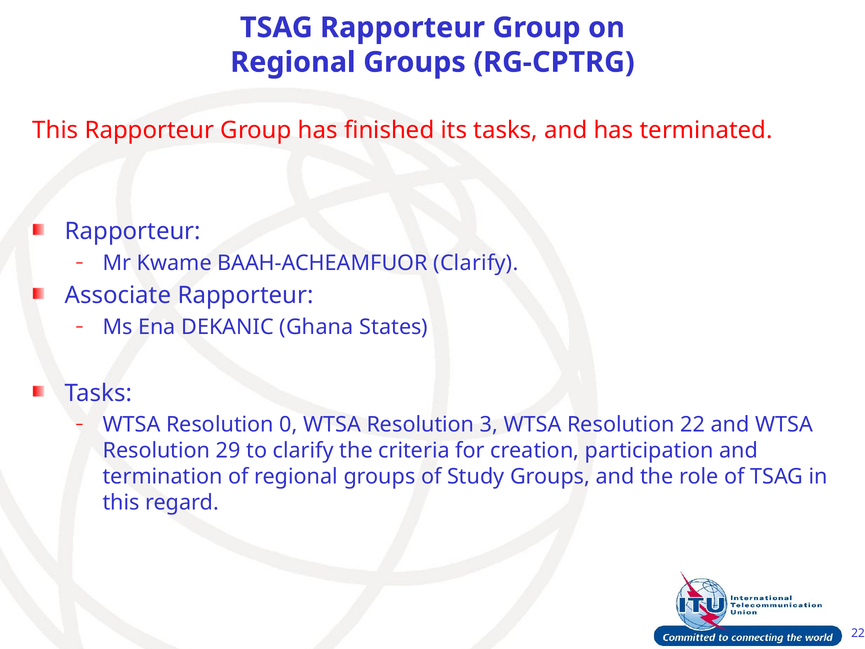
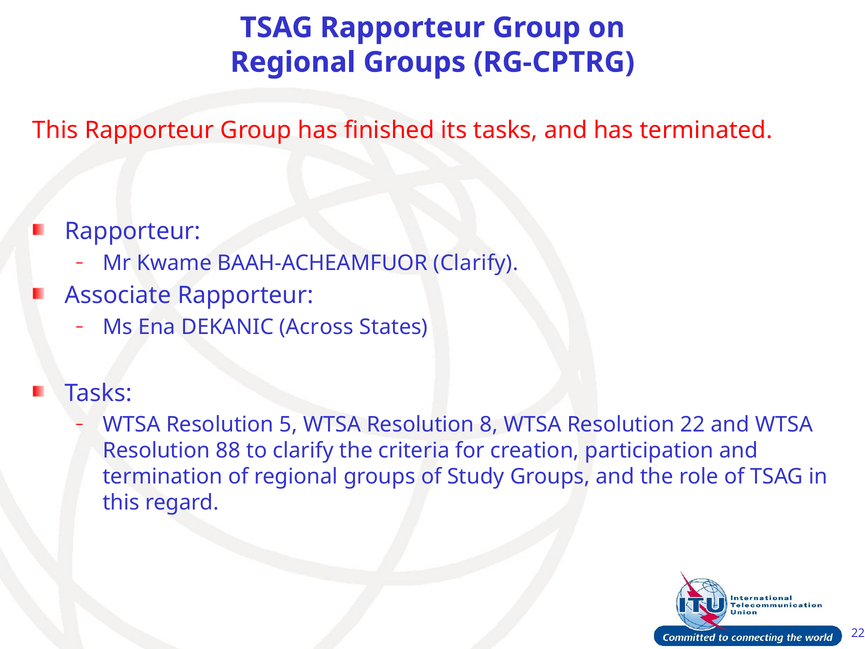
Ghana: Ghana -> Across (316, 327)
0: 0 -> 5 (288, 424)
3: 3 -> 8 (489, 424)
29: 29 -> 88 (228, 450)
